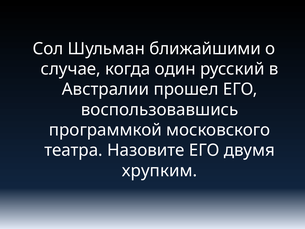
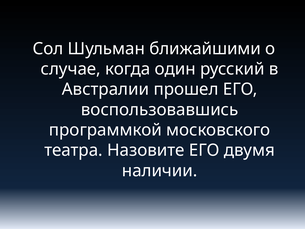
хрупким: хрупким -> наличии (160, 171)
